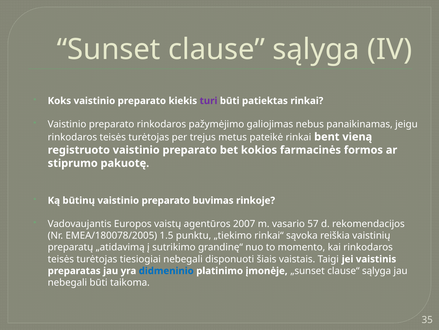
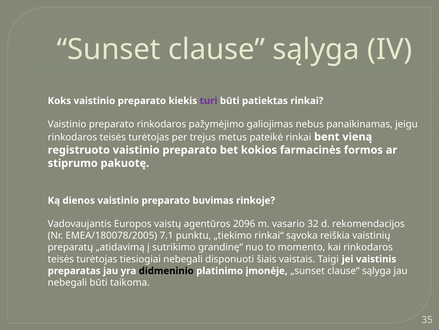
būtinų: būtinų -> dienos (79, 200)
2007: 2007 -> 2096 (244, 223)
57: 57 -> 32 (313, 223)
1.5: 1.5 -> 7.1 (167, 235)
didmeninio colour: blue -> black (166, 270)
